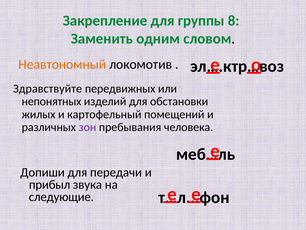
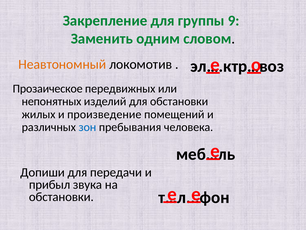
8: 8 -> 9 (234, 21)
Здравствуйте: Здравствуйте -> Прозаическое (48, 88)
картофельный: картофельный -> произведение (104, 114)
зон colour: purple -> blue (87, 127)
следующие: следующие -> обстановки (61, 197)
